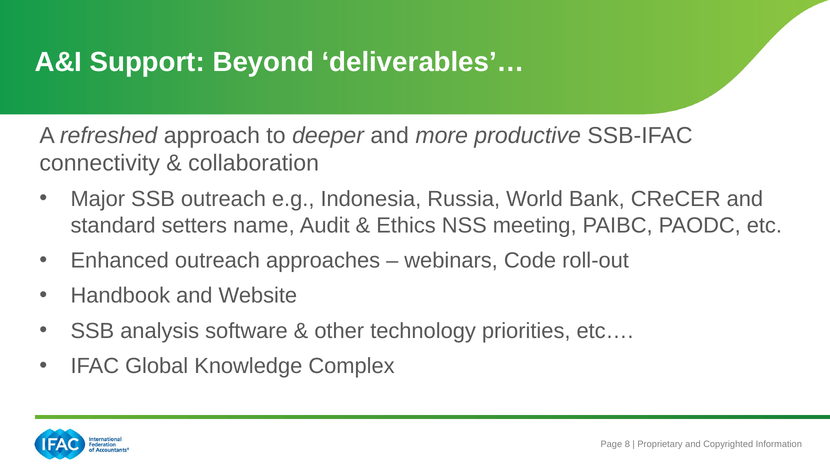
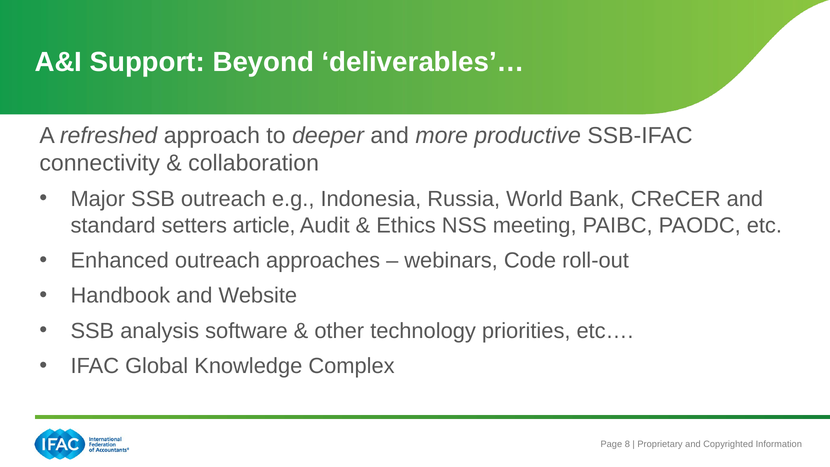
name: name -> article (264, 225)
